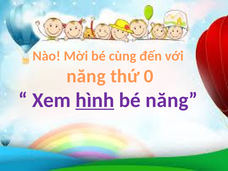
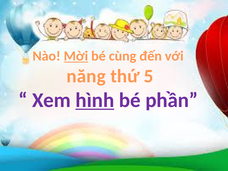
Mời underline: none -> present (76, 56)
0: 0 -> 5 (149, 76)
bé năng: năng -> phần (172, 100)
